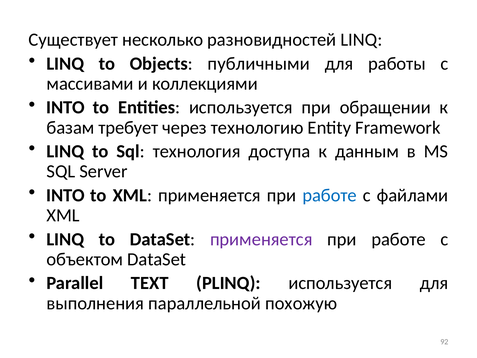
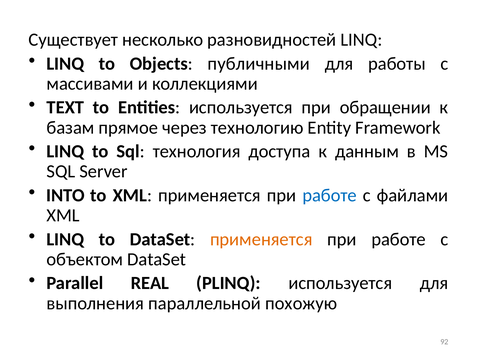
INTO: INTO -> TEXT (65, 107)
требует: требует -> прямое (128, 127)
применяется colour: purple -> orange (261, 239)
TEXT: TEXT -> REAL (150, 283)
